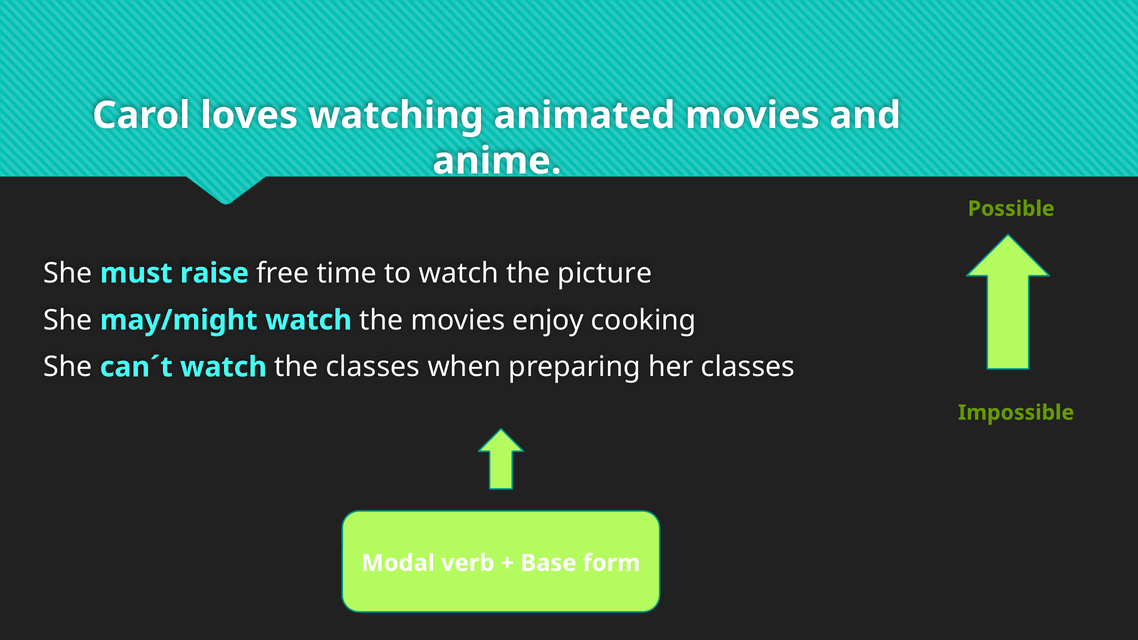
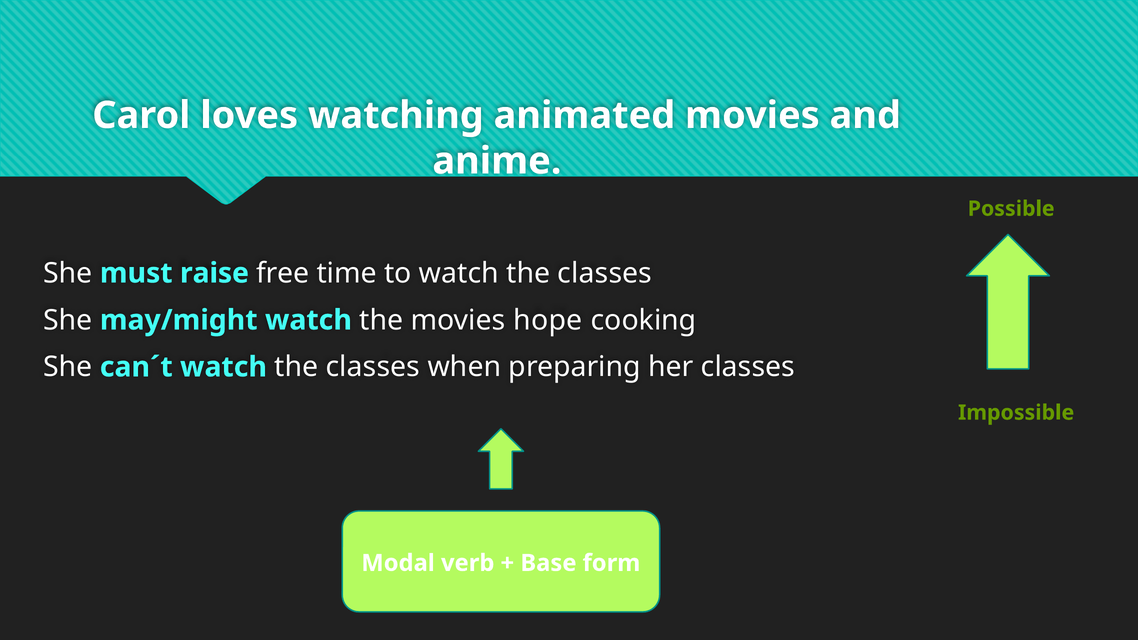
to watch the picture: picture -> classes (605, 273)
enjoy: enjoy -> hope (548, 320)
